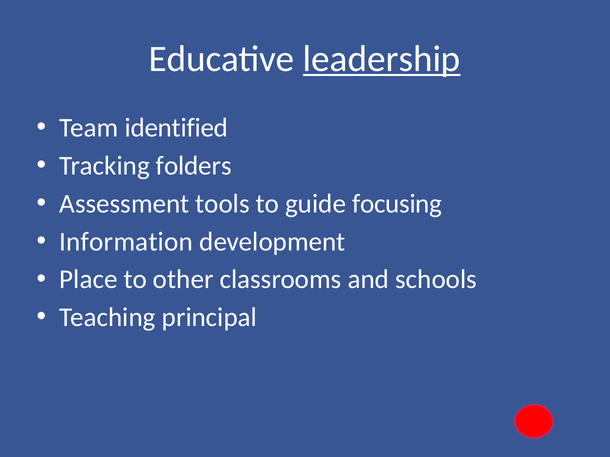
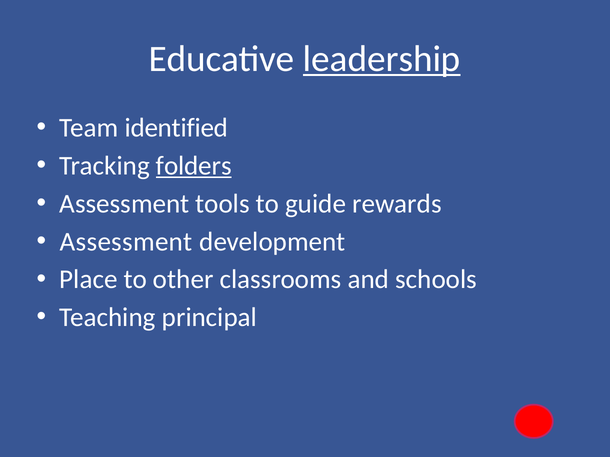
folders underline: none -> present (194, 166)
focusing: focusing -> rewards (397, 204)
Information: Information -> Assessment (126, 242)
